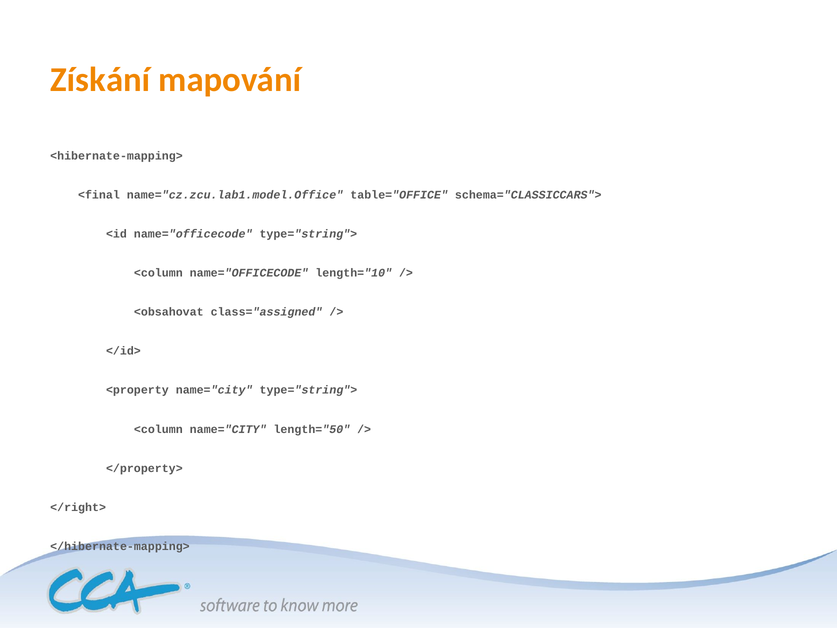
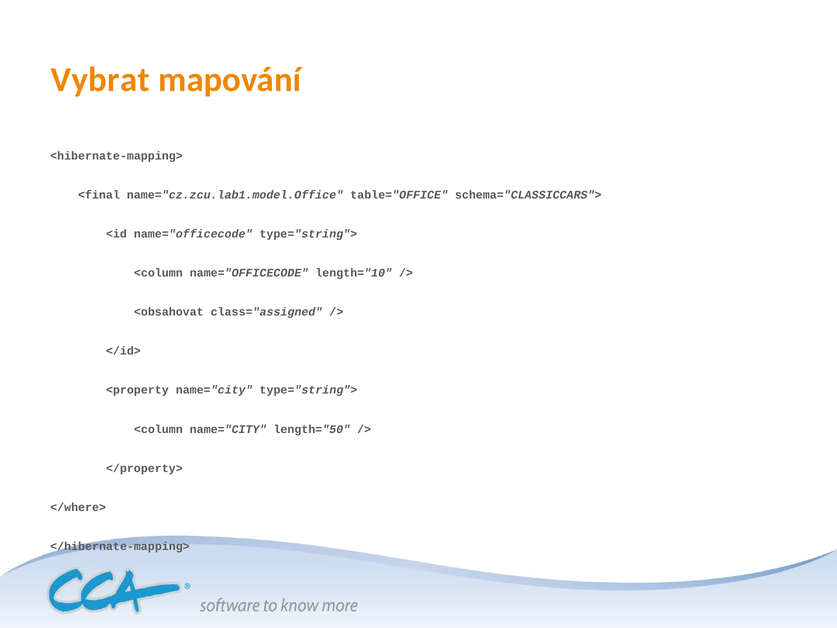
Získání: Získání -> Vybrat (100, 80)
</right>: </right> -> </where> (78, 507)
